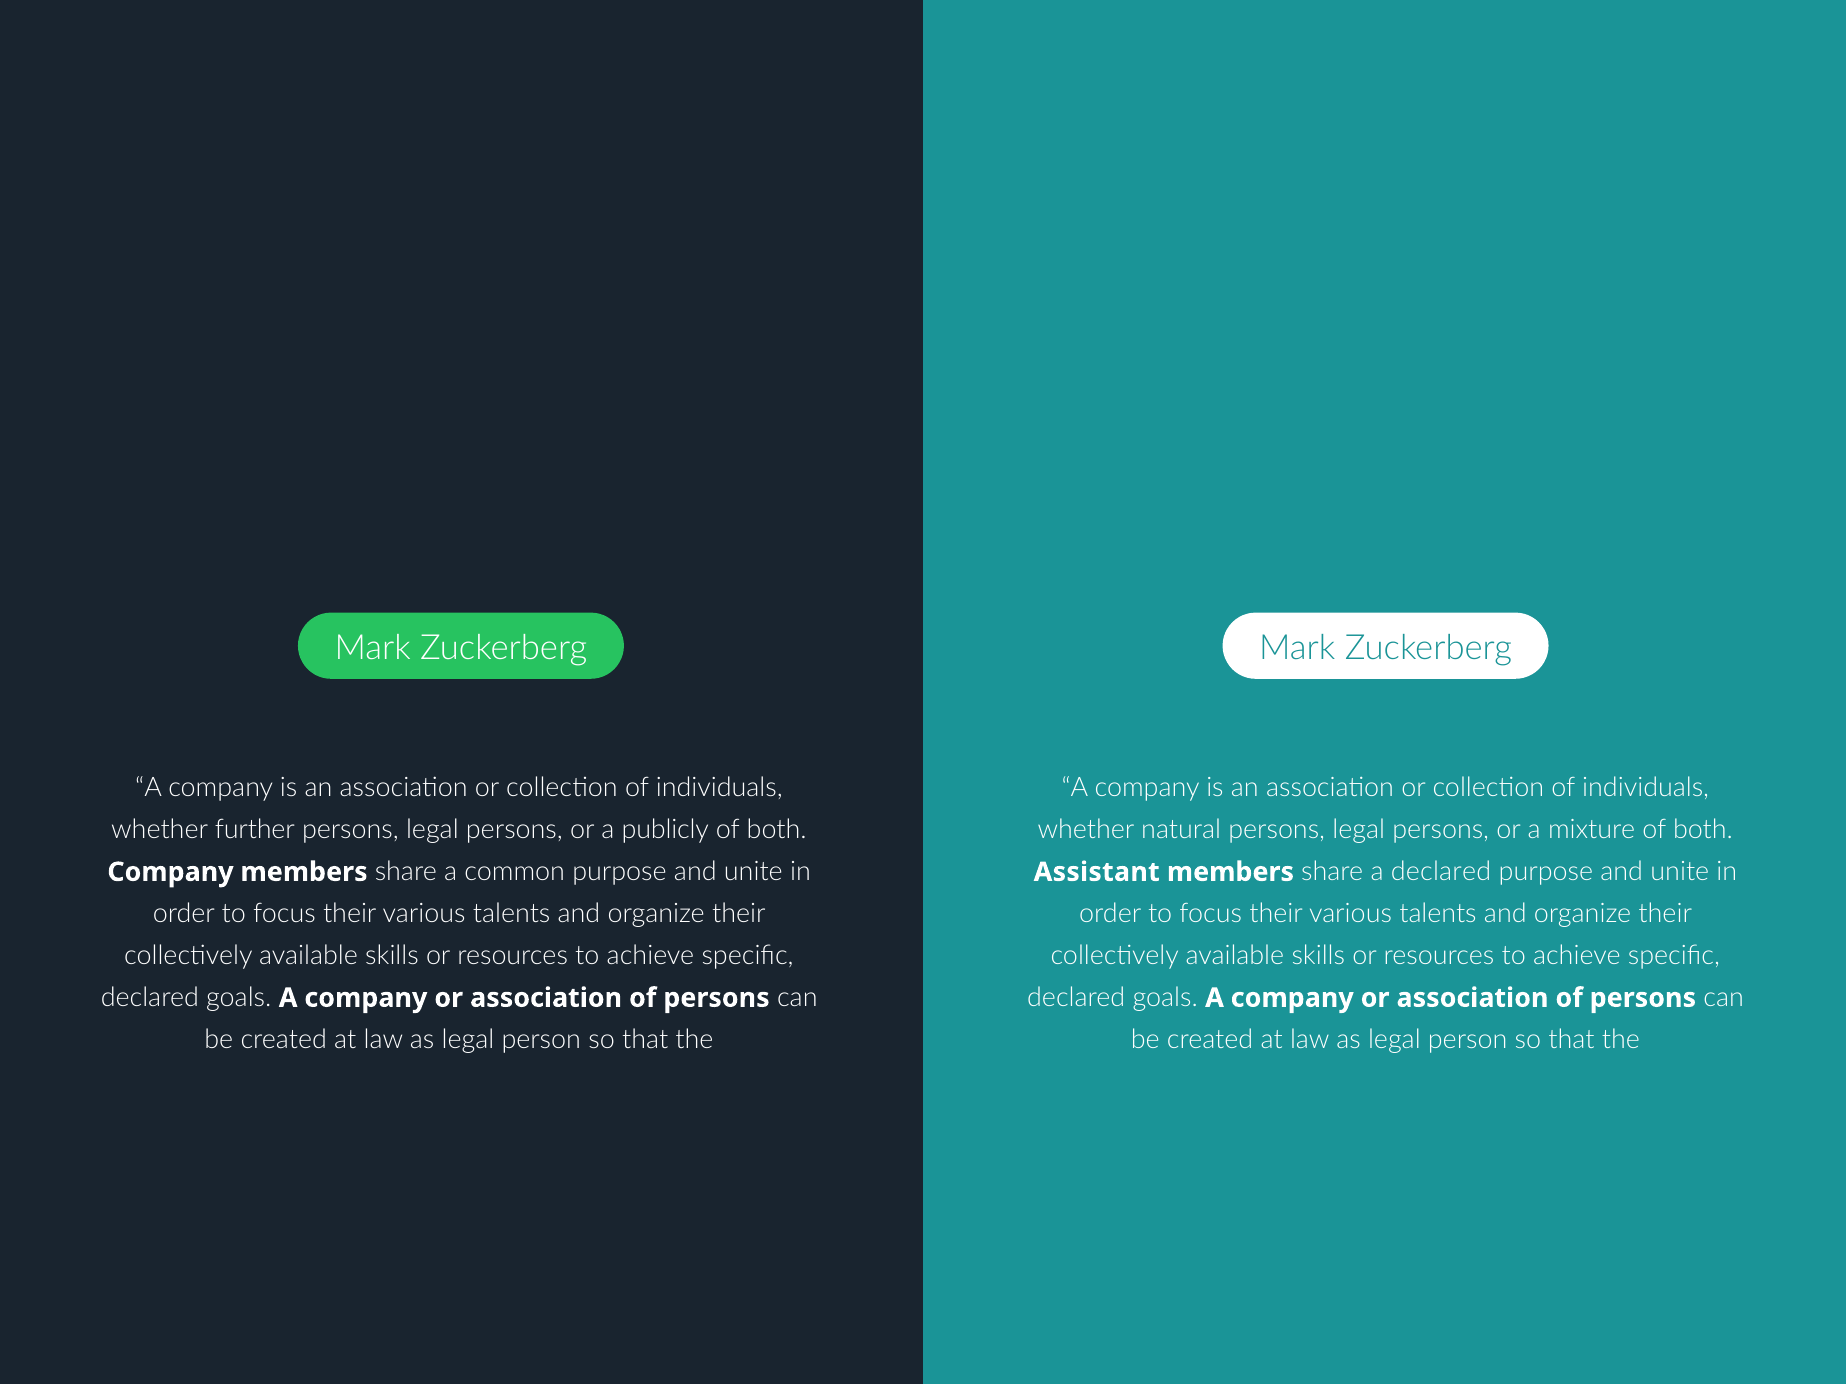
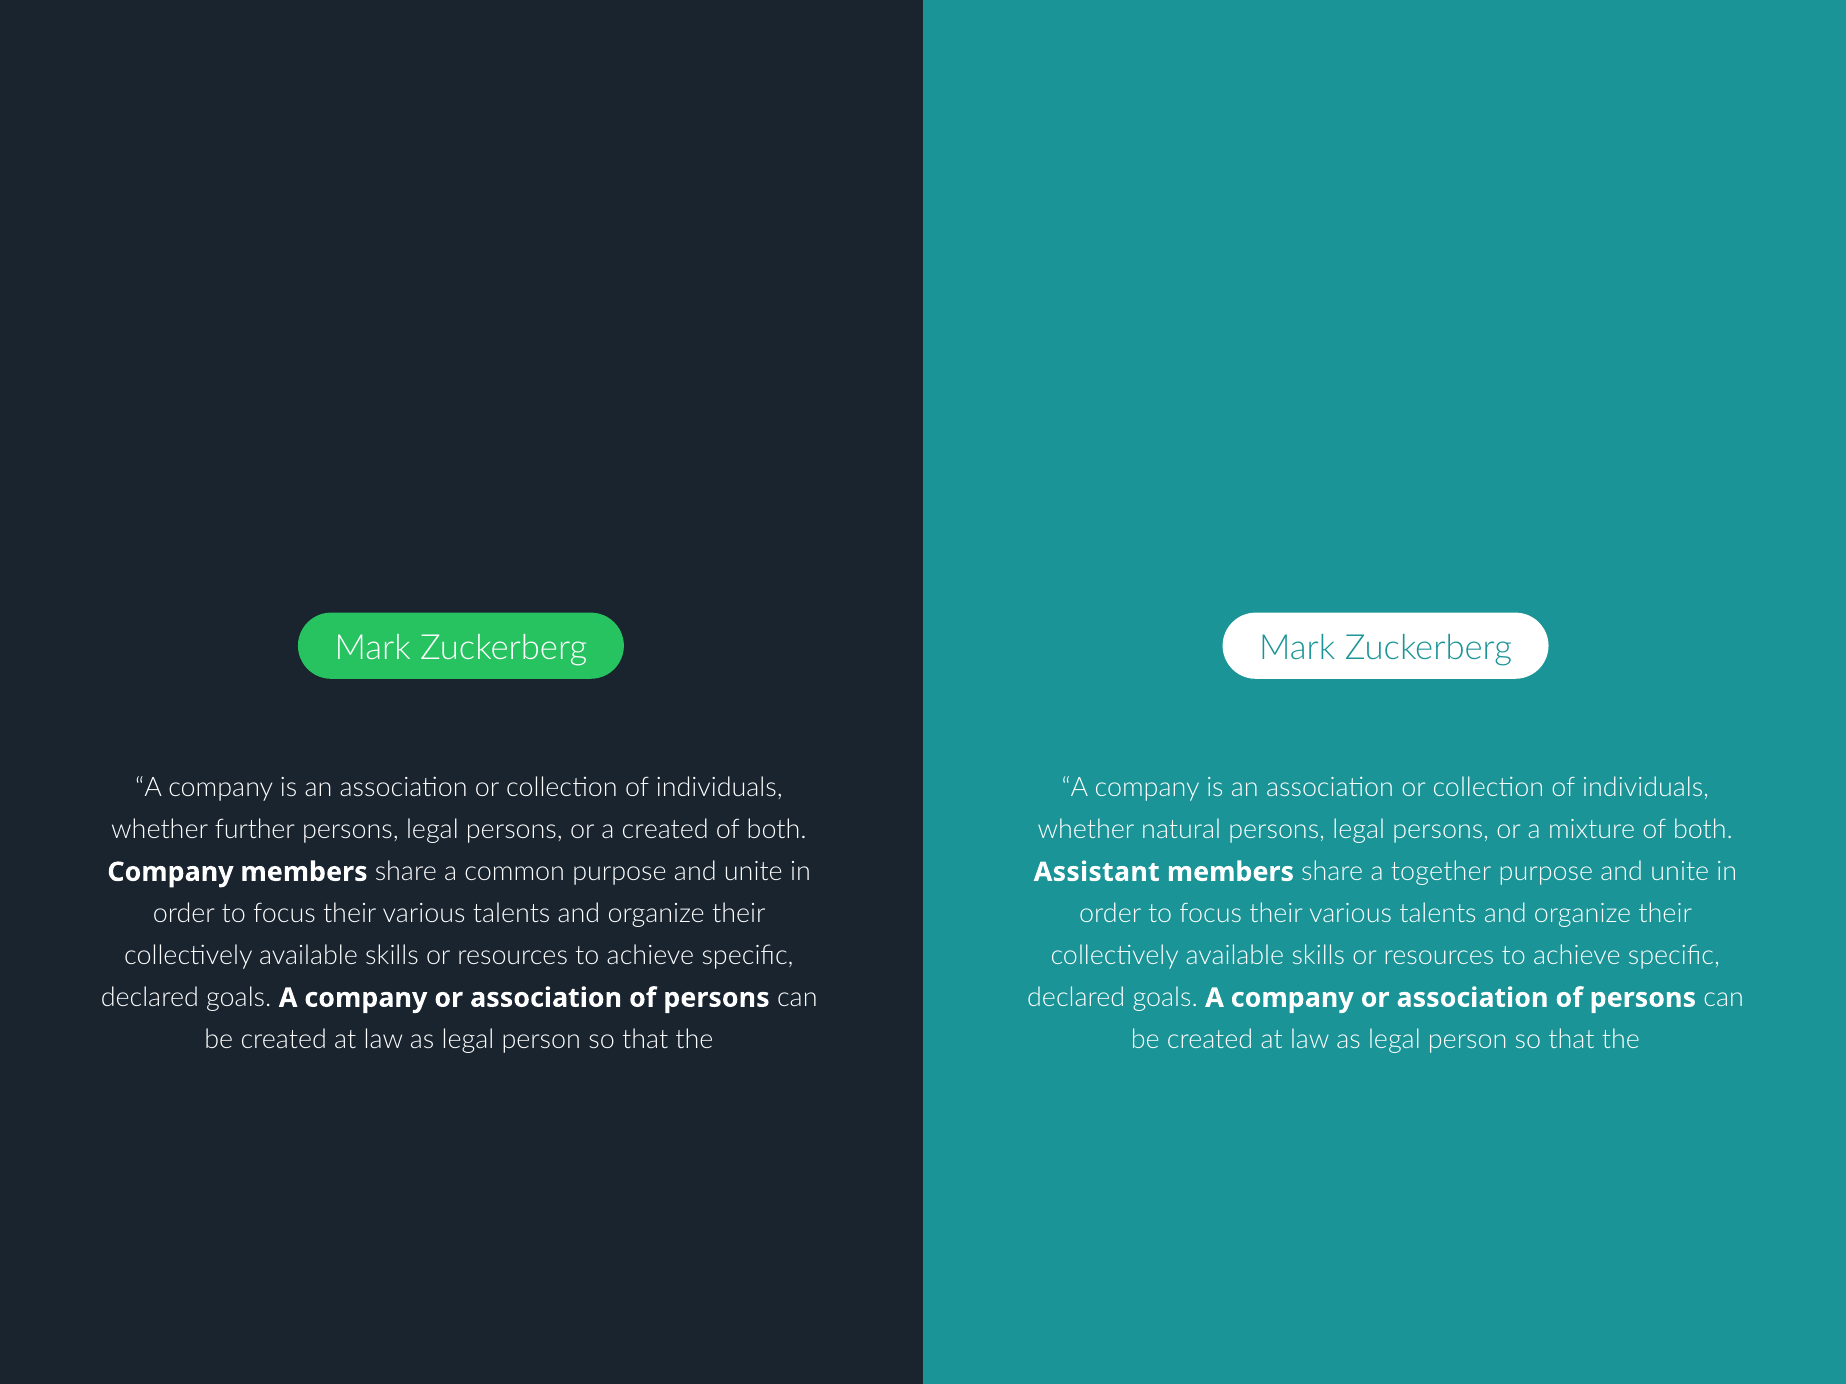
a publicly: publicly -> created (665, 830)
a declared: declared -> together (1441, 872)
